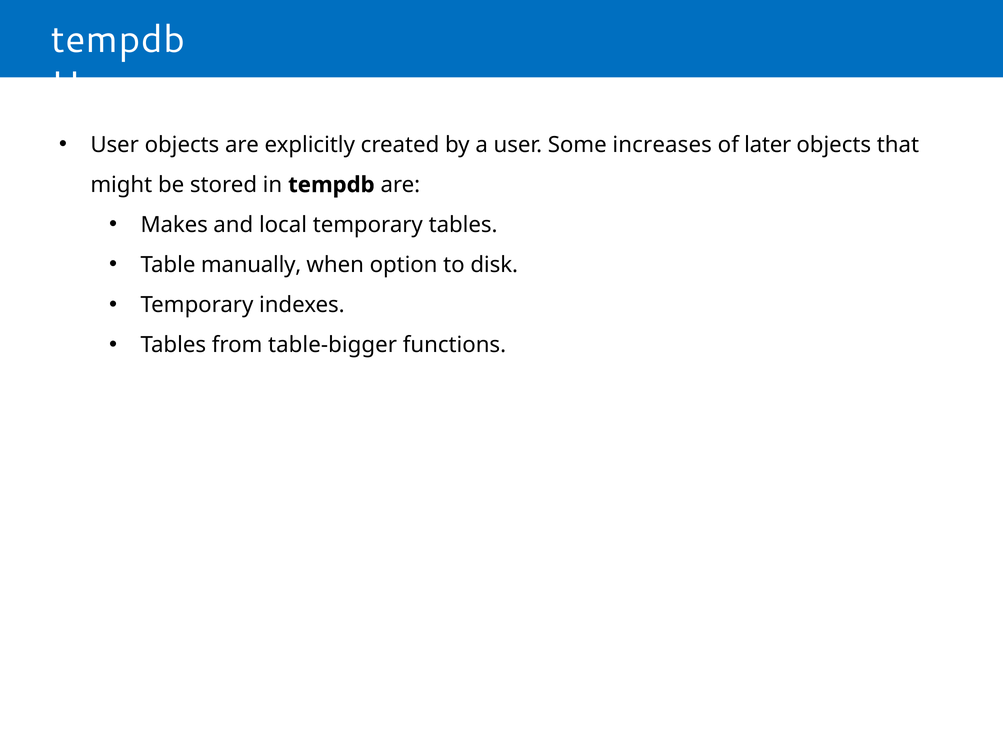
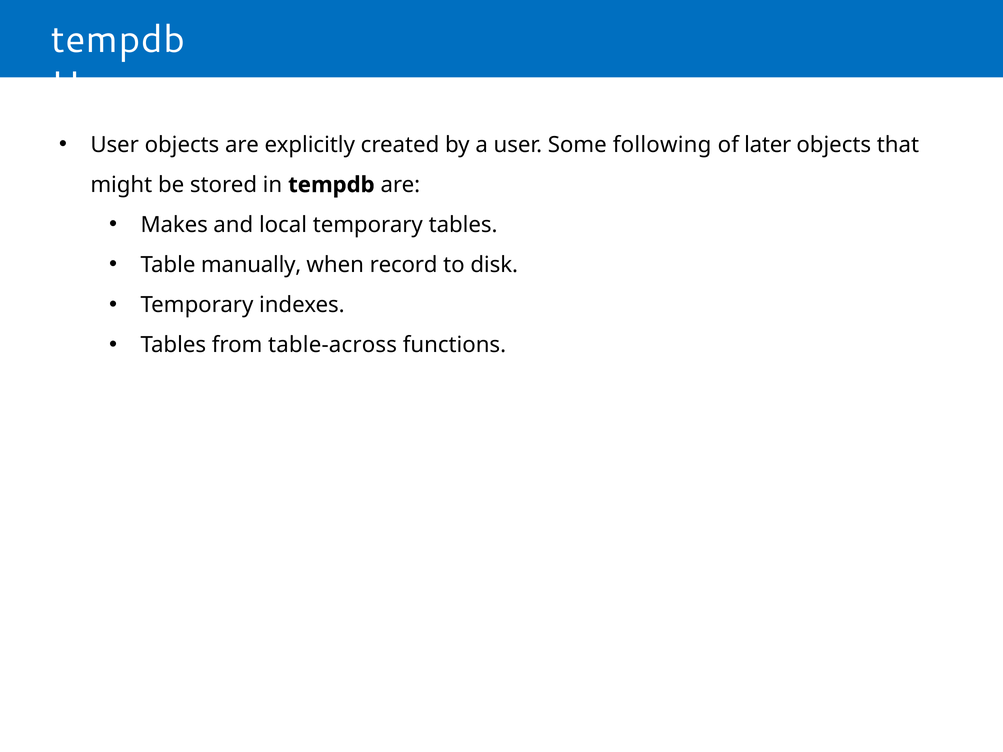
increases: increases -> following (662, 145)
option: option -> record (404, 265)
table-bigger: table-bigger -> table-across (333, 345)
